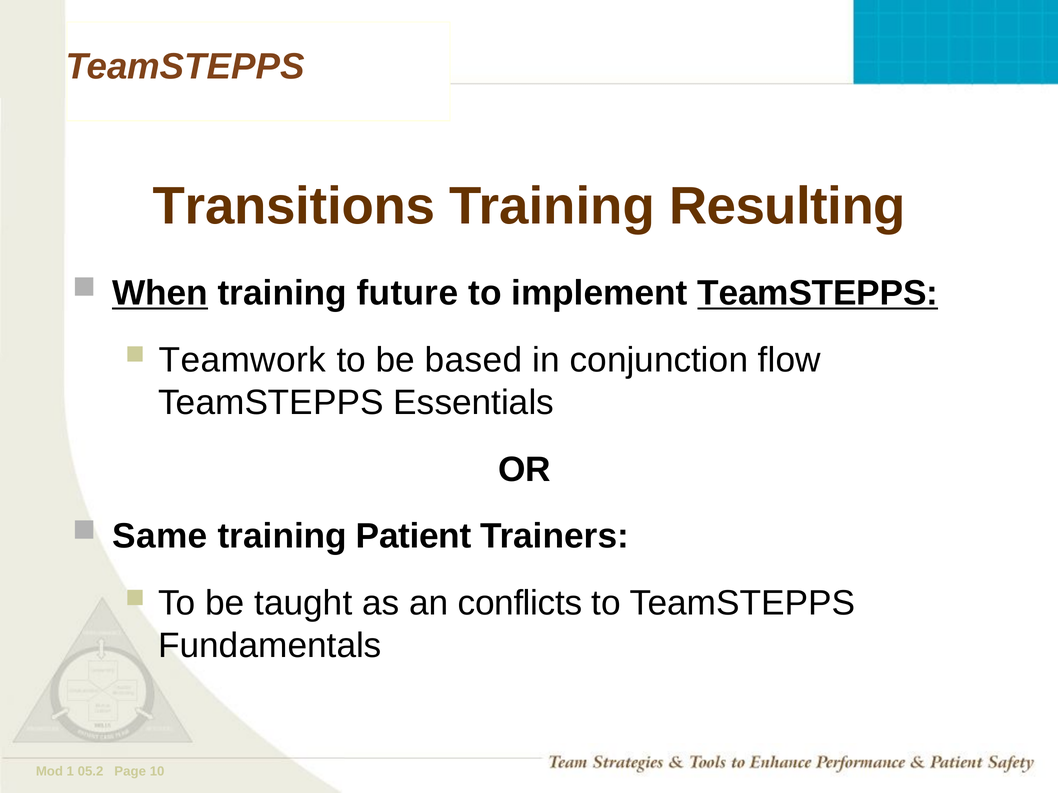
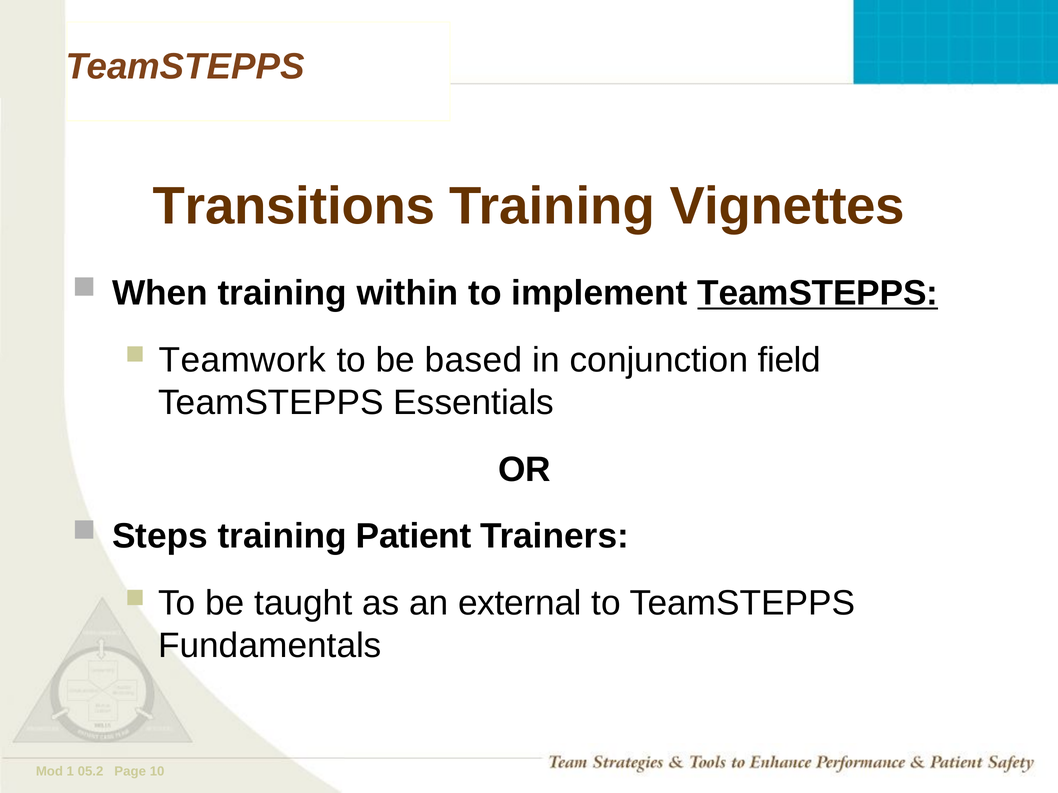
Resulting: Resulting -> Vignettes (787, 206)
When underline: present -> none (160, 293)
future: future -> within (408, 293)
flow: flow -> field (789, 360)
Same: Same -> Steps (160, 537)
conflicts: conflicts -> external (520, 604)
